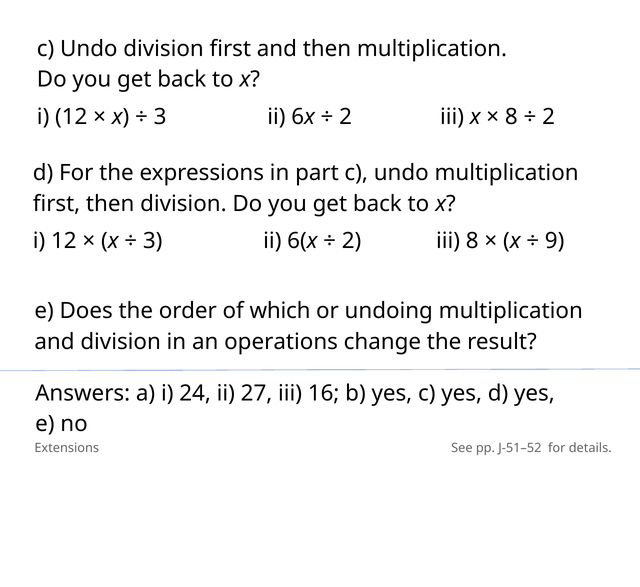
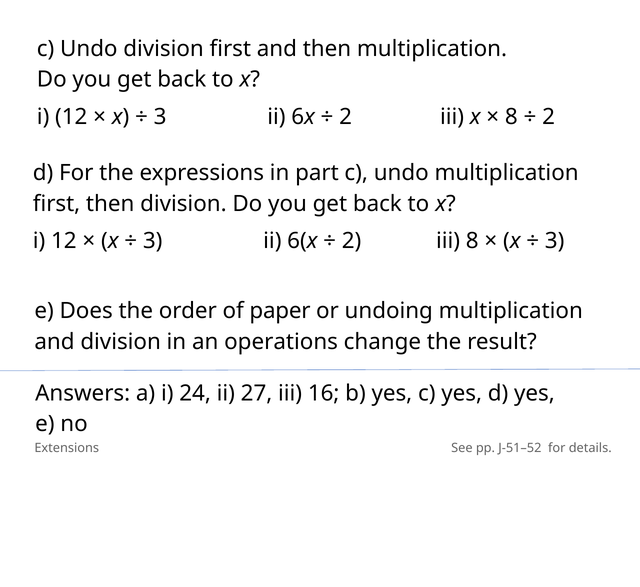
9: 9 -> 3 (555, 241)
which: which -> paper (280, 311)
